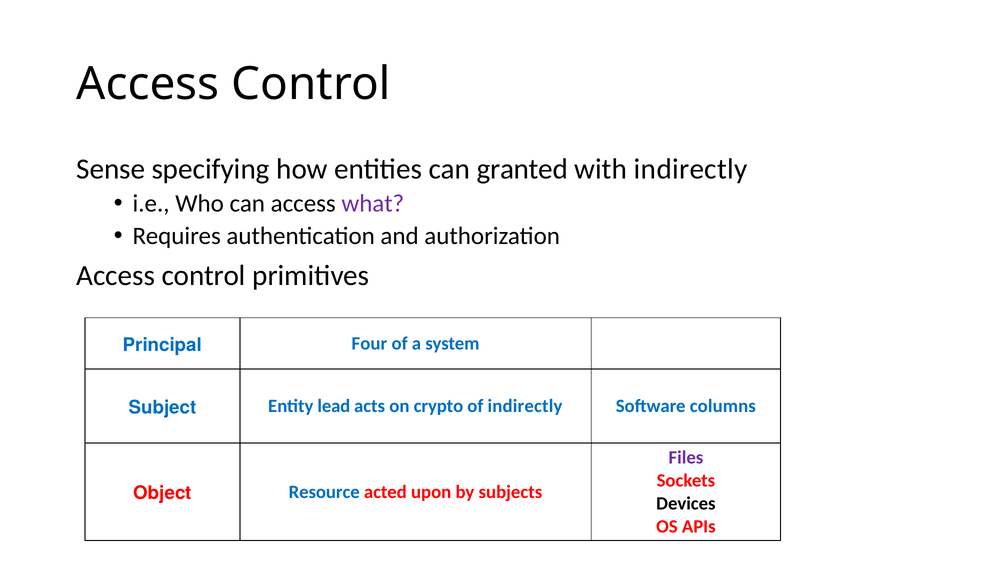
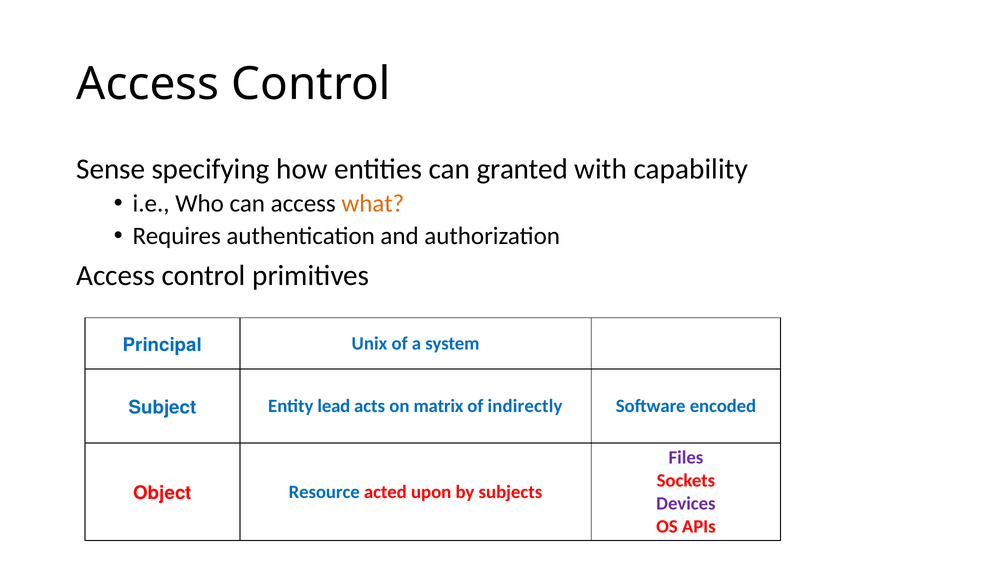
with indirectly: indirectly -> capability (691, 169)
what colour: purple -> orange (373, 204)
Four: Four -> Unix (369, 344)
crypto: crypto -> matrix (439, 406)
columns: columns -> encoded (723, 406)
Devices colour: black -> purple (686, 504)
